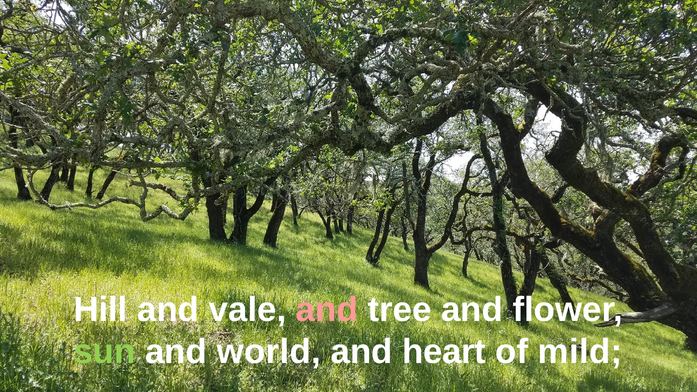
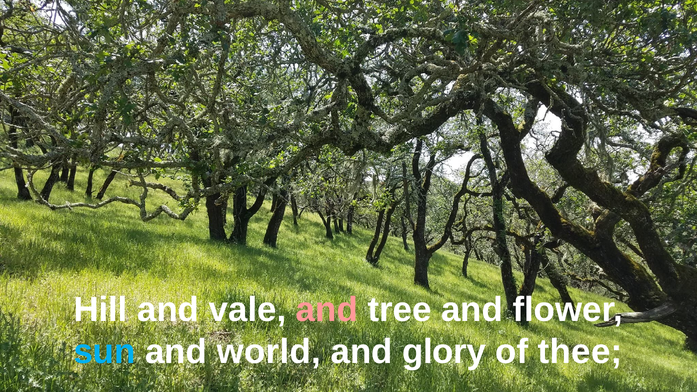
sun colour: light green -> light blue (105, 352)
heart: heart -> glory (444, 352)
mild: mild -> thee (580, 352)
